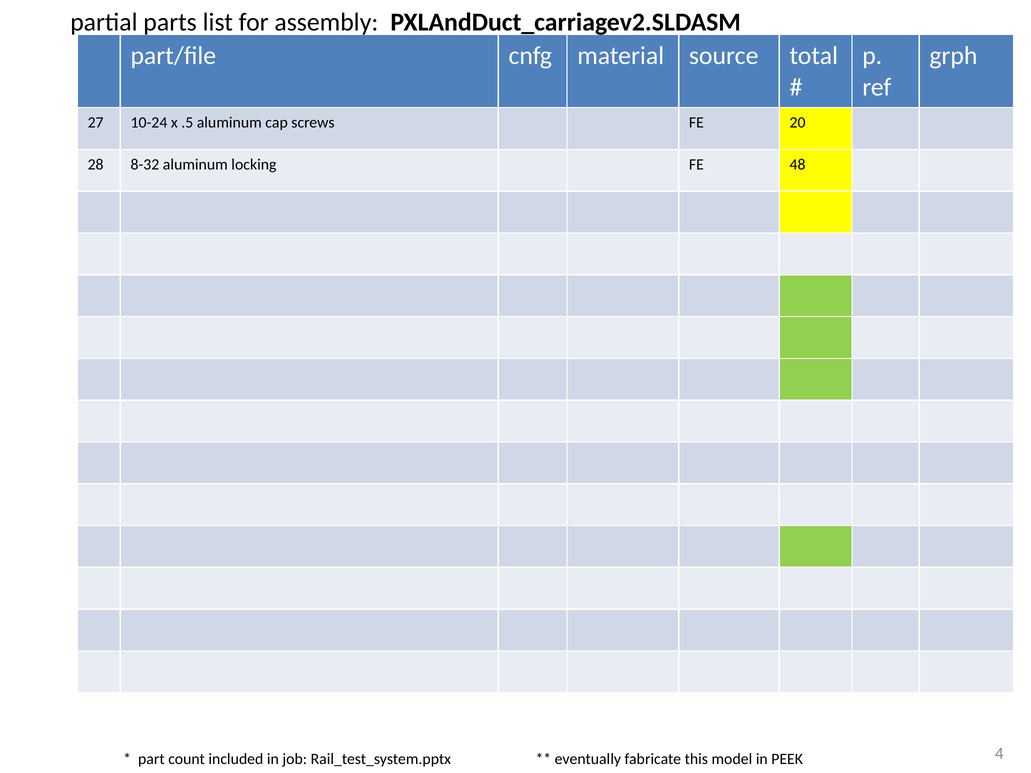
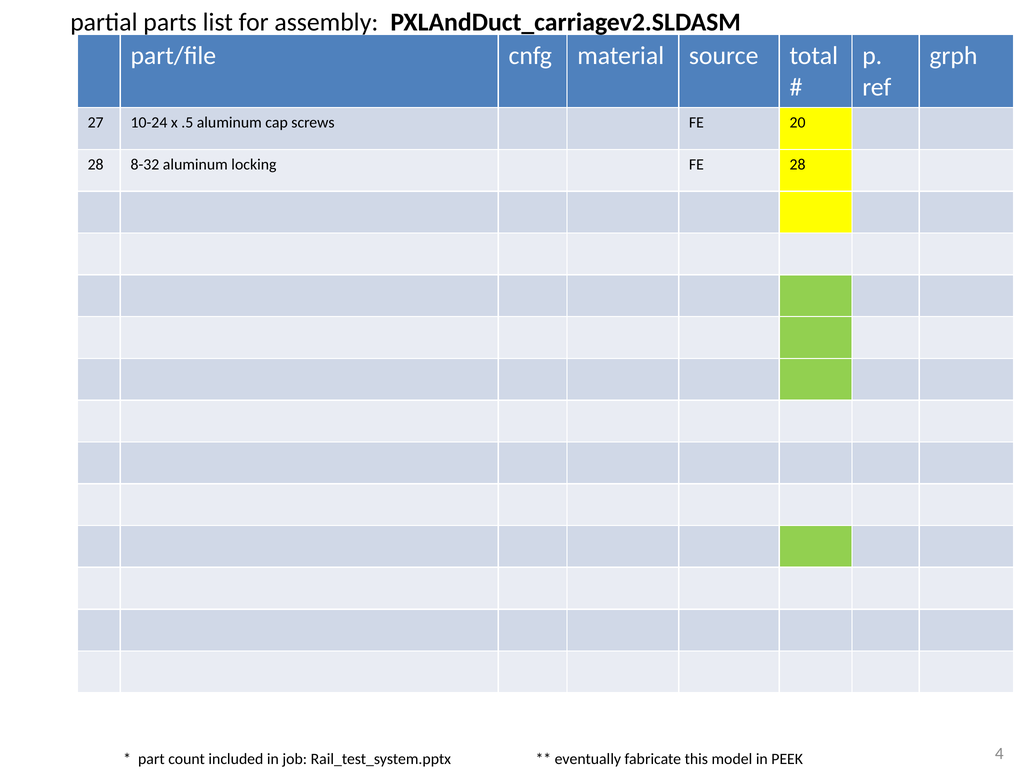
FE 48: 48 -> 28 (798, 165)
